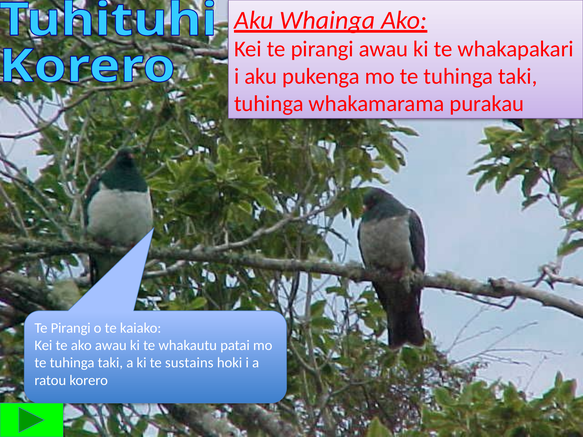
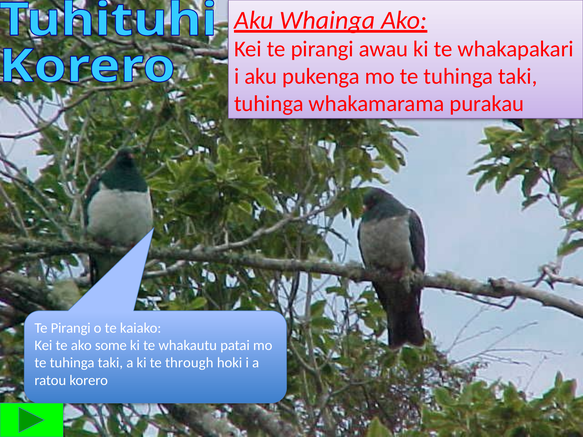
ako awau: awau -> some (111, 346)
sustains: sustains -> through (189, 363)
